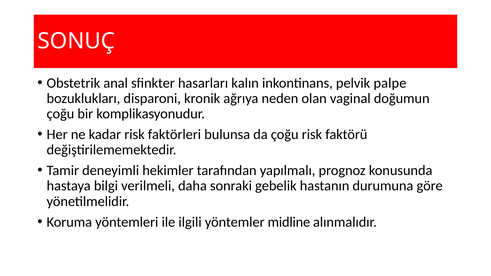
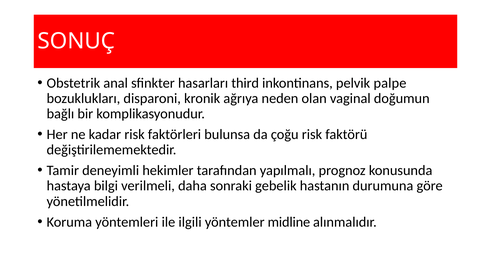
kalın: kalın -> third (245, 83)
çoğu: çoğu -> bağlı (60, 114)
